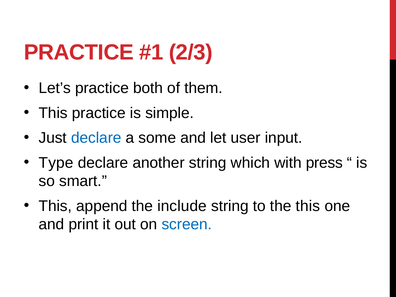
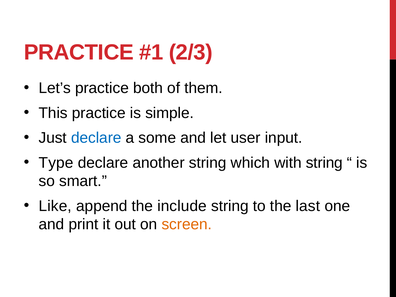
with press: press -> string (324, 163)
This: This -> Like (55, 206)
the this: this -> last (308, 206)
screen colour: blue -> orange (187, 224)
